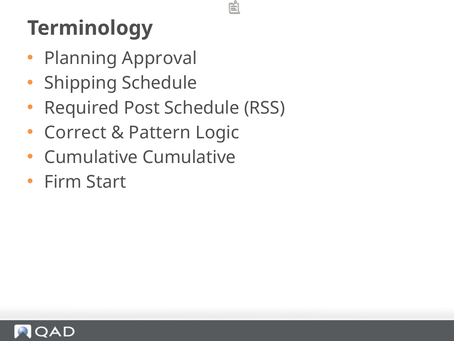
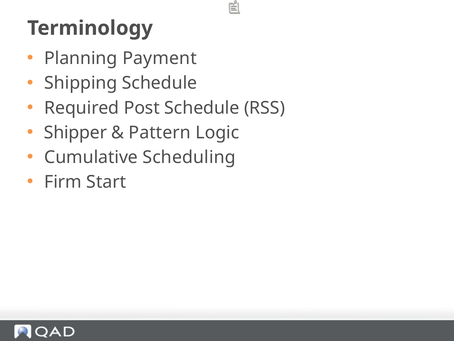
Approval: Approval -> Payment (160, 58)
Correct: Correct -> Shipper (76, 132)
Cumulative Cumulative: Cumulative -> Scheduling (189, 157)
